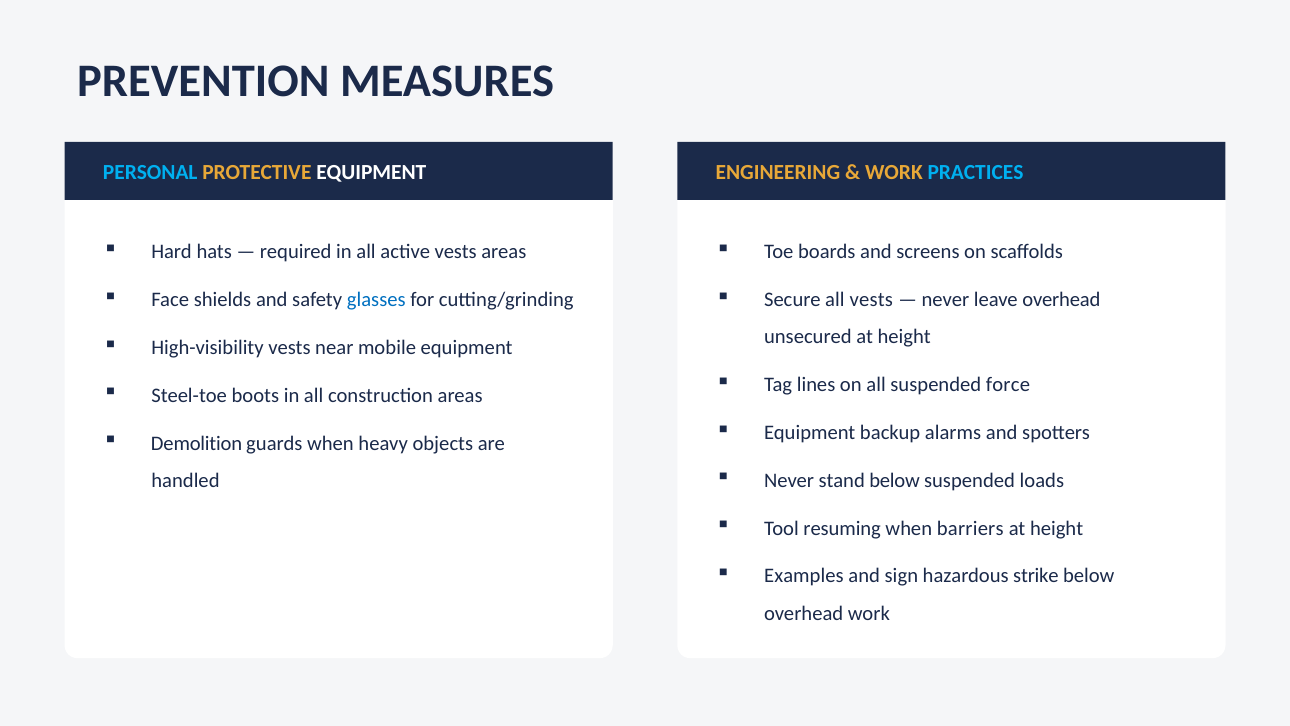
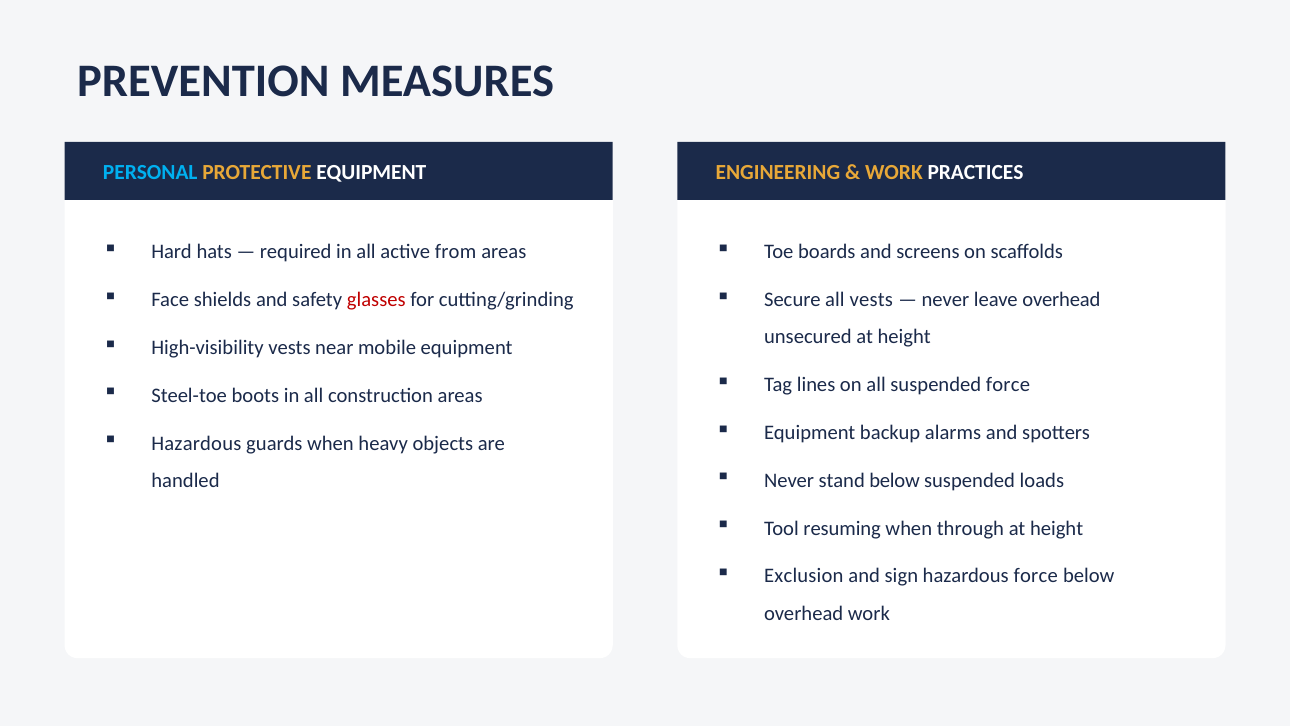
PRACTICES colour: light blue -> white (975, 172)
active vests: vests -> from (456, 252)
glasses colour: blue -> red (376, 300)
Demolition: Demolition -> Hazardous (196, 443)
barriers: barriers -> through (970, 528)
Examples: Examples -> Exclusion (804, 576)
hazardous strike: strike -> force (1036, 576)
